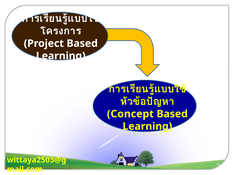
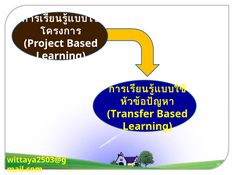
Concept: Concept -> Transfer (130, 114)
